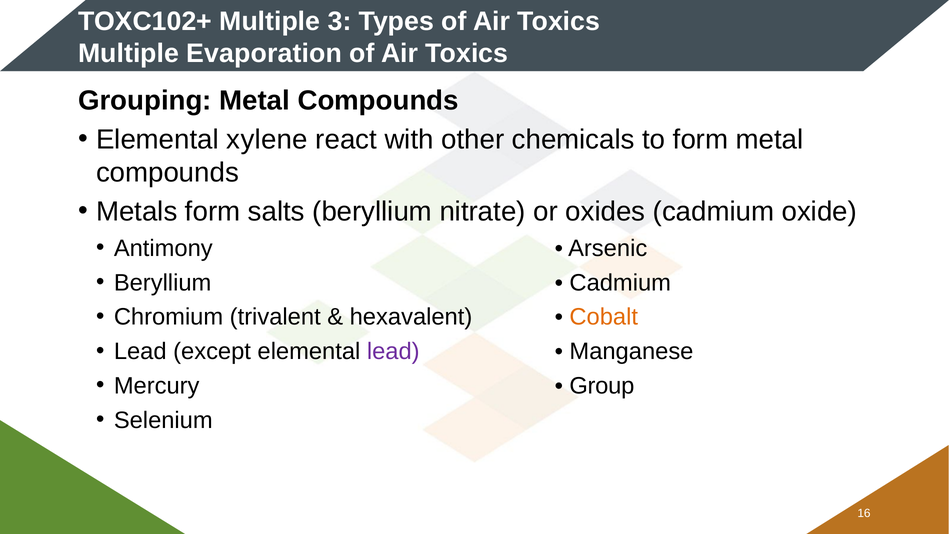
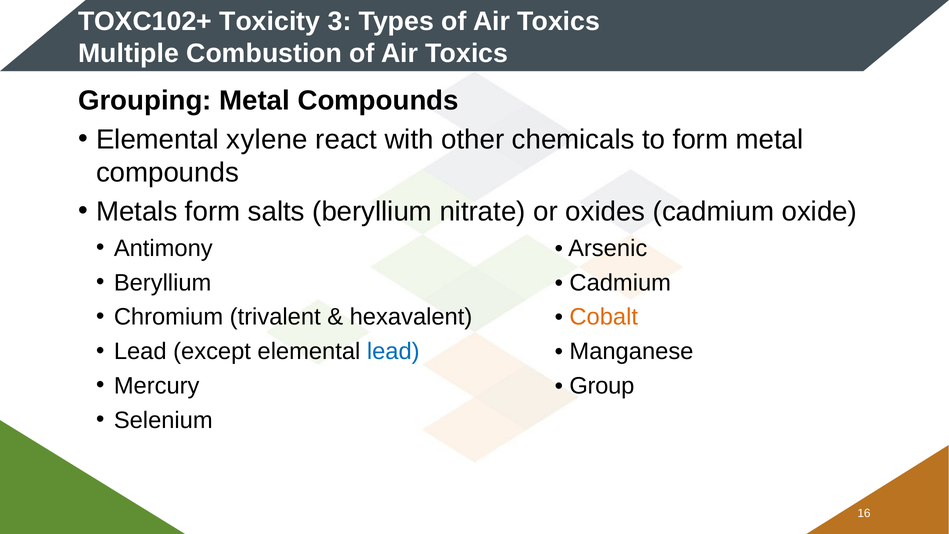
TOXC102+ Multiple: Multiple -> Toxicity (270, 21)
Evaporation: Evaporation -> Combustion (264, 53)
lead colour: purple -> blue (393, 351)
